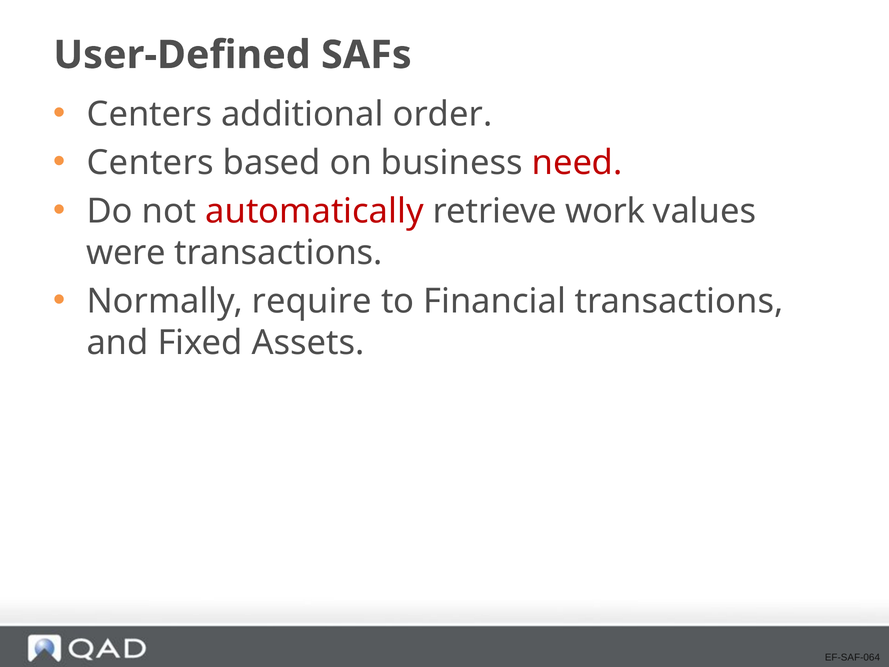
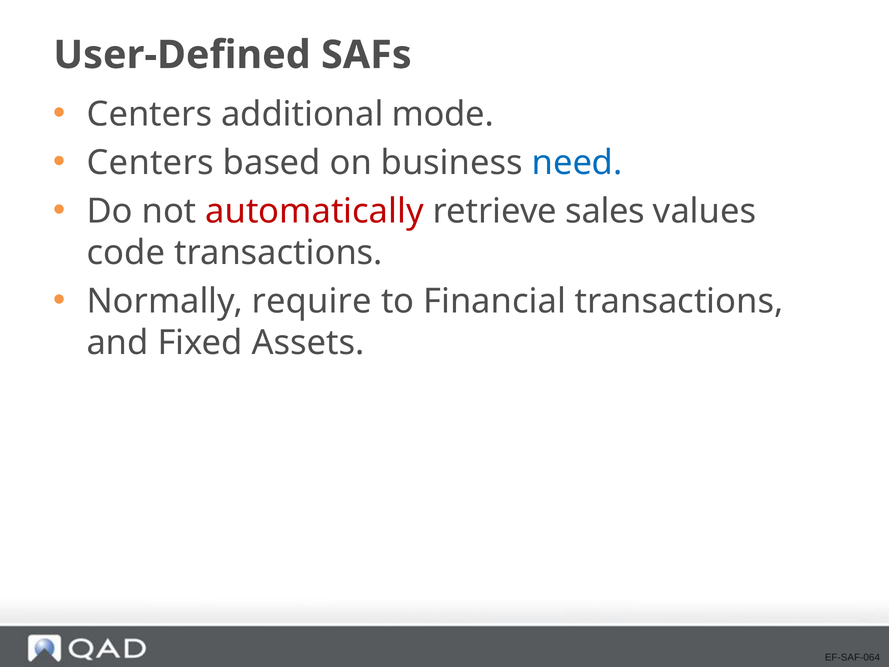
order: order -> mode (443, 114)
need colour: red -> blue (577, 163)
work: work -> sales (605, 211)
were: were -> code (126, 253)
